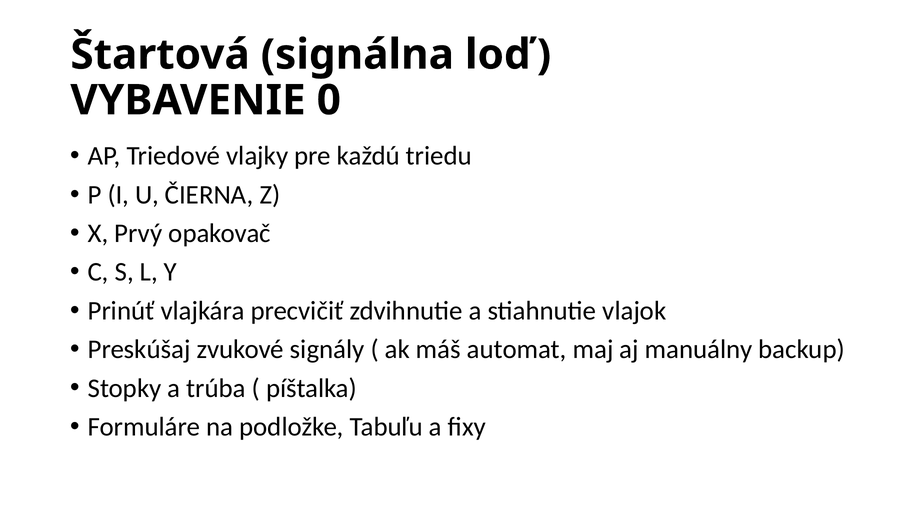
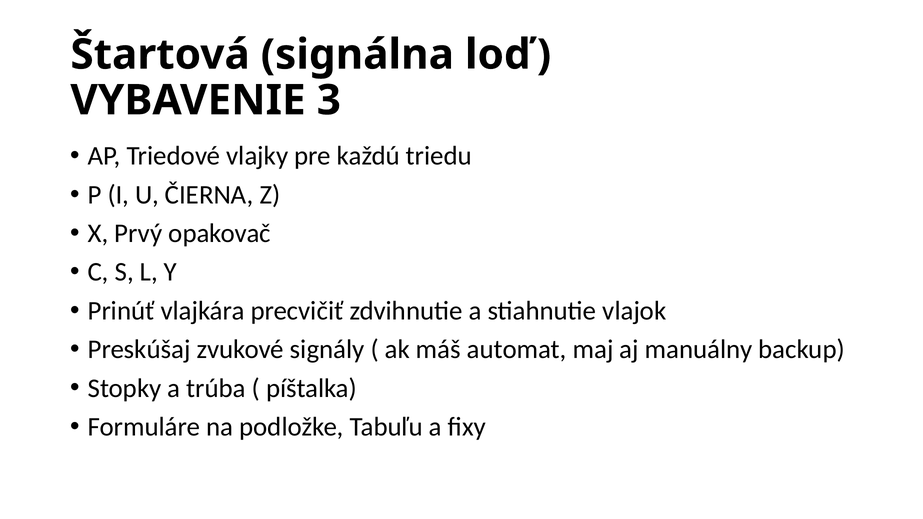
0: 0 -> 3 (329, 100)
